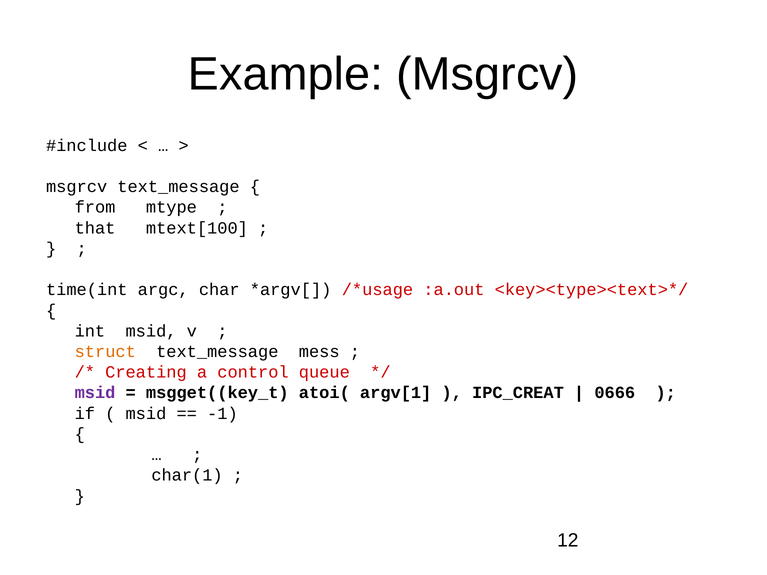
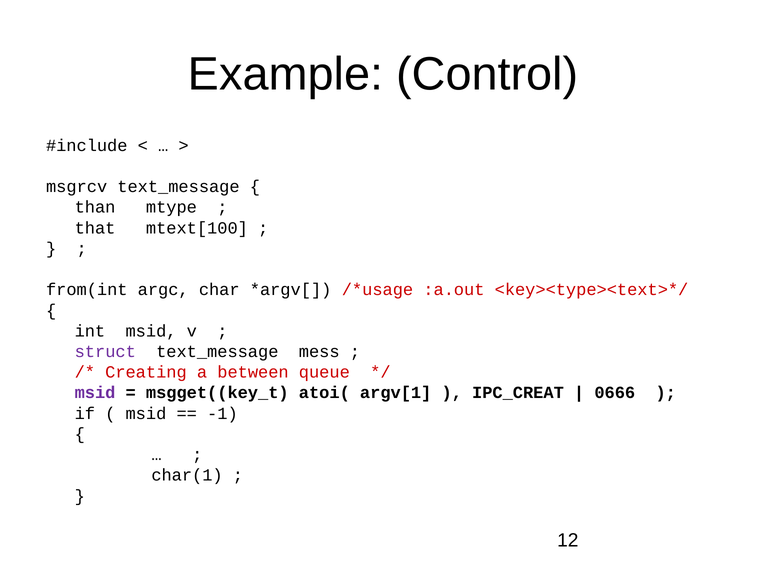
Example Msgrcv: Msgrcv -> Control (487, 74)
from: from -> than (95, 207)
time(int: time(int -> from(int (87, 290)
struct colour: orange -> purple (105, 352)
control: control -> between (253, 372)
